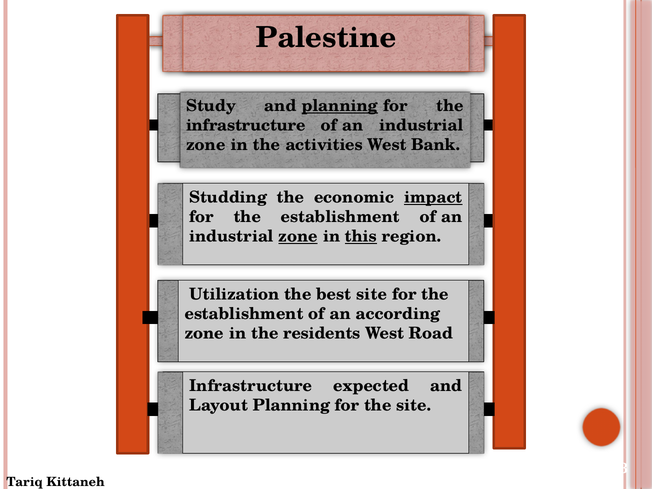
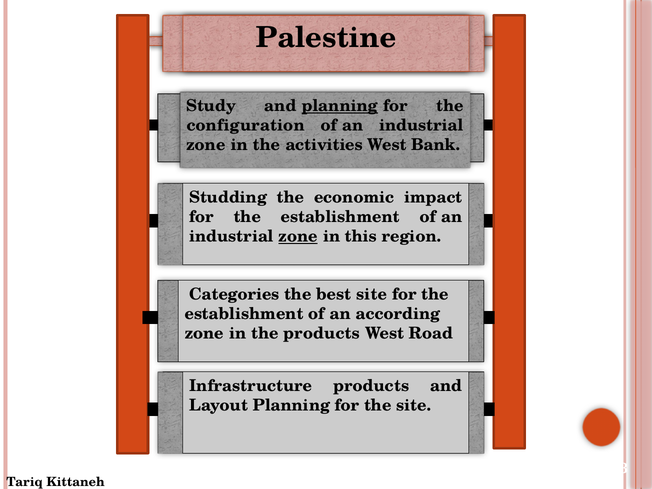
infrastructure: infrastructure -> configuration (246, 125)
impact underline: present -> none (433, 197)
this underline: present -> none (361, 236)
Utilization: Utilization -> Categories (234, 294)
the residents: residents -> products (322, 333)
Infrastructure expected: expected -> products (371, 386)
